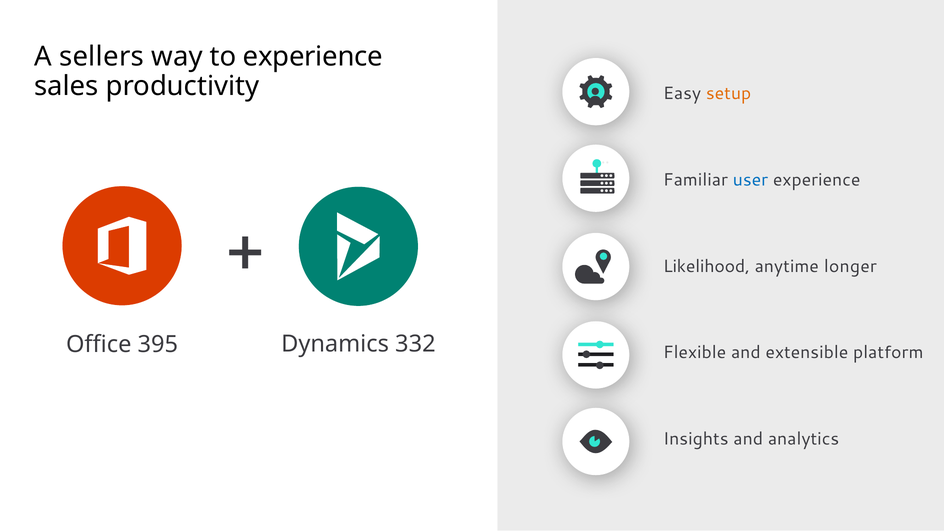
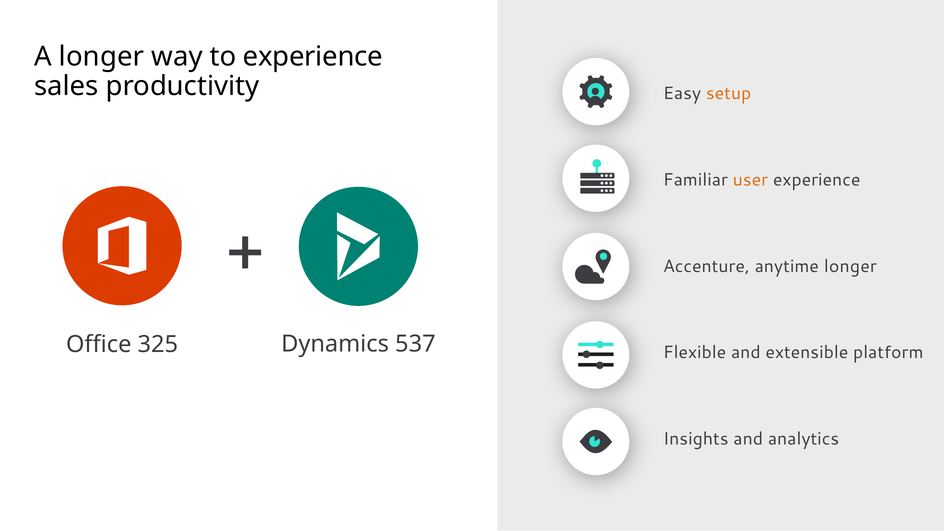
A sellers: sellers -> longer (102, 57)
user colour: blue -> orange (750, 180)
Likelihood: Likelihood -> Accenture (706, 266)
332: 332 -> 537 (415, 344)
395: 395 -> 325 (158, 345)
